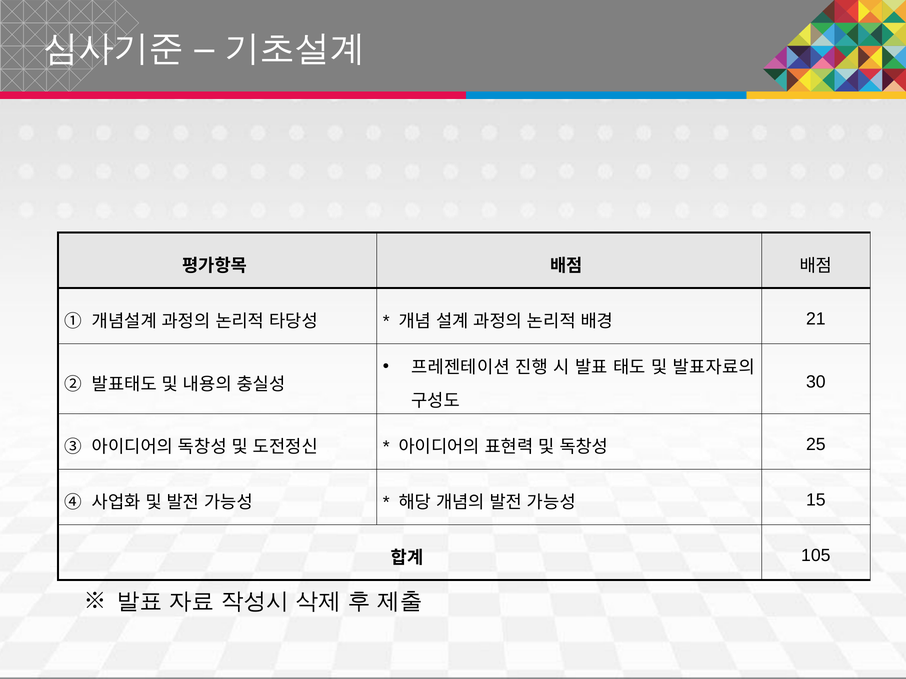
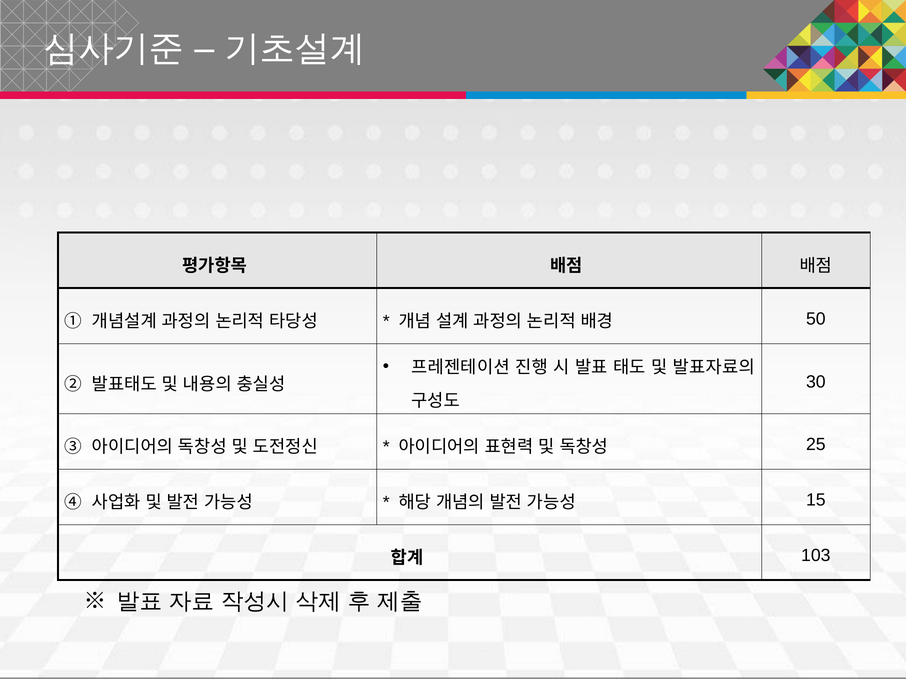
21: 21 -> 50 (816, 319)
105: 105 -> 103 (816, 556)
